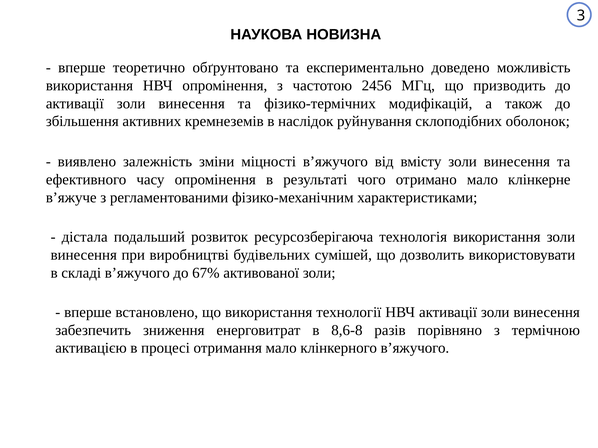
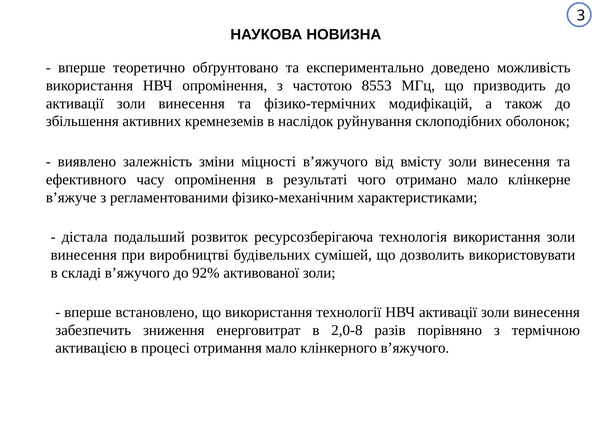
2456: 2456 -> 8553 (377, 86)
67%: 67% -> 92% (206, 273)
8,6-8: 8,6-8 -> 2,0-8 (347, 330)
